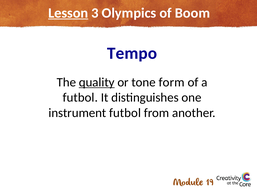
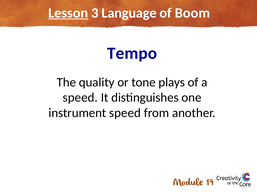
Olympics: Olympics -> Language (129, 13)
quality underline: present -> none (97, 83)
form: form -> plays (172, 83)
futbol: futbol -> speed (80, 98)
instrument futbol: futbol -> speed (125, 113)
